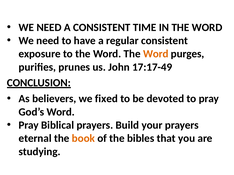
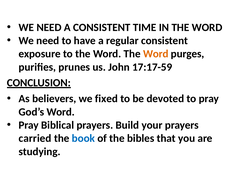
17:17-49: 17:17-49 -> 17:17-59 (152, 67)
eternal: eternal -> carried (35, 139)
book colour: orange -> blue (83, 139)
